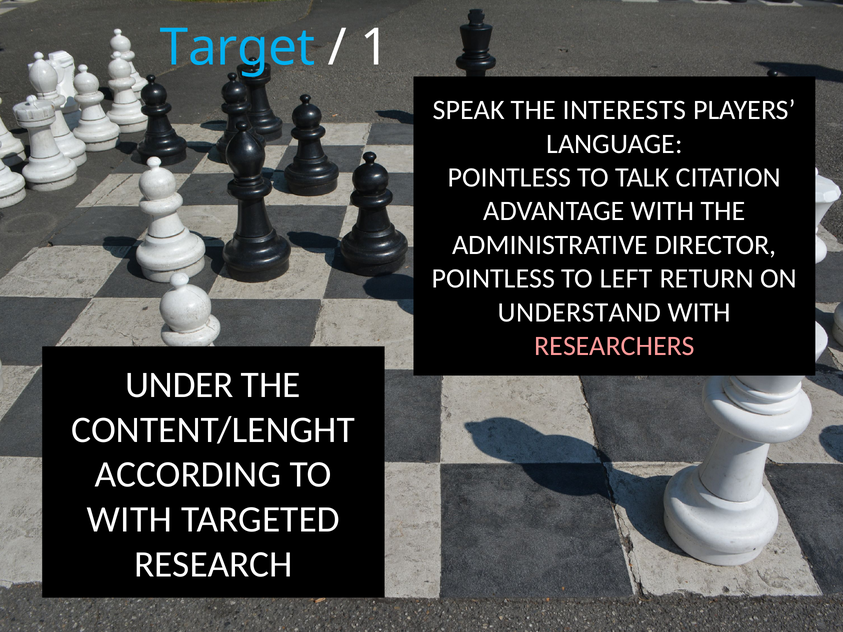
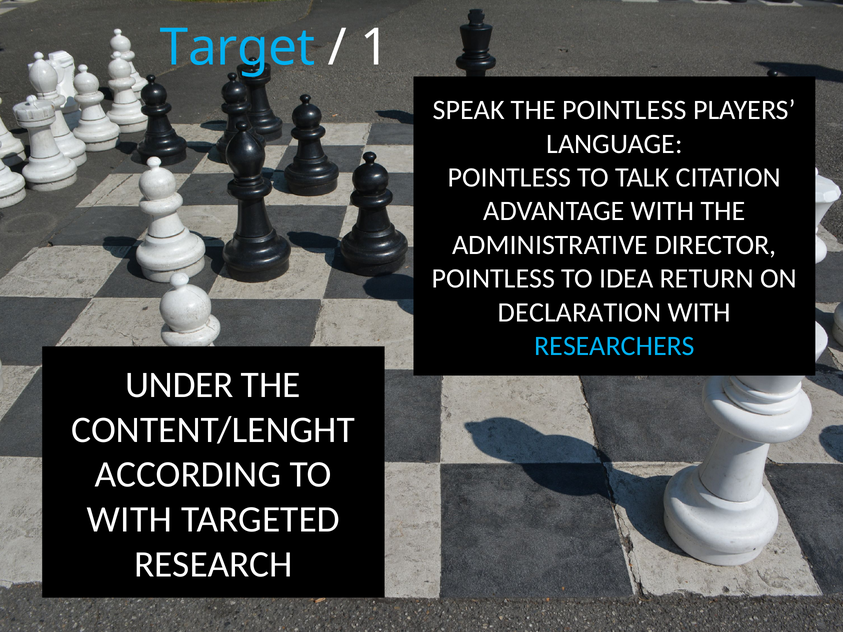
THE INTERESTS: INTERESTS -> POINTLESS (624, 110)
LEFT: LEFT -> IDEA (626, 279)
UNDERSTAND: UNDERSTAND -> DECLARATION (580, 312)
RESEARCHERS colour: pink -> light blue (614, 346)
